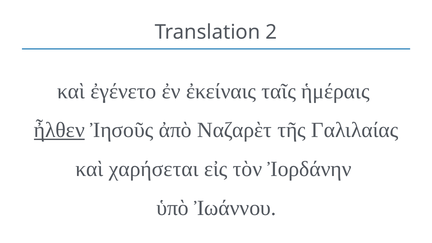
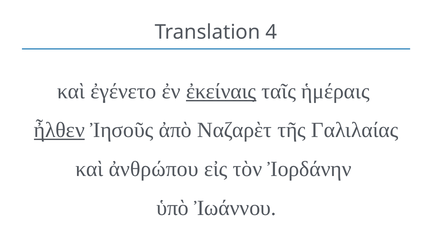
2: 2 -> 4 (271, 32)
ἐκείναις underline: none -> present (221, 91)
χαρήσεται: χαρήσεται -> ἀνθρώπου (154, 169)
